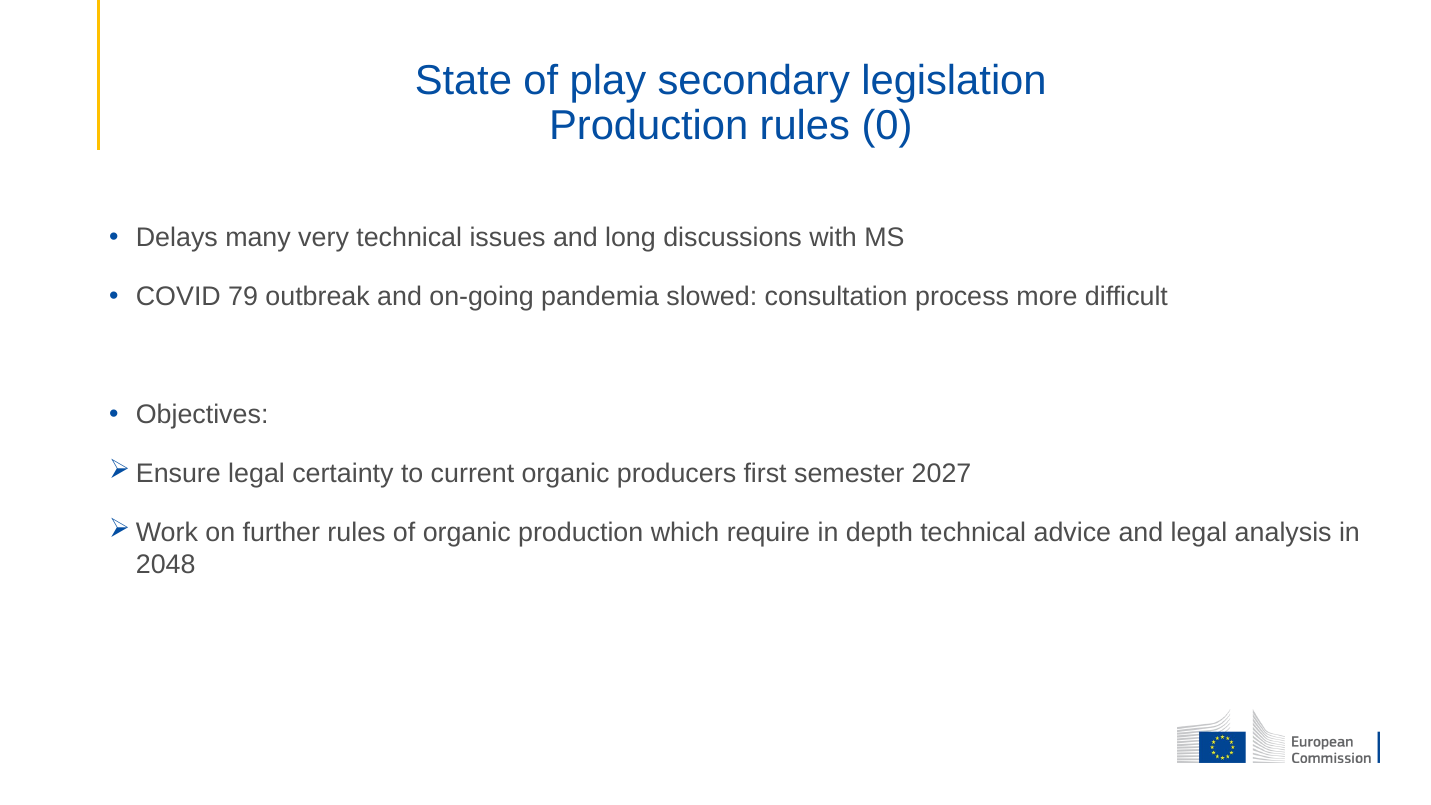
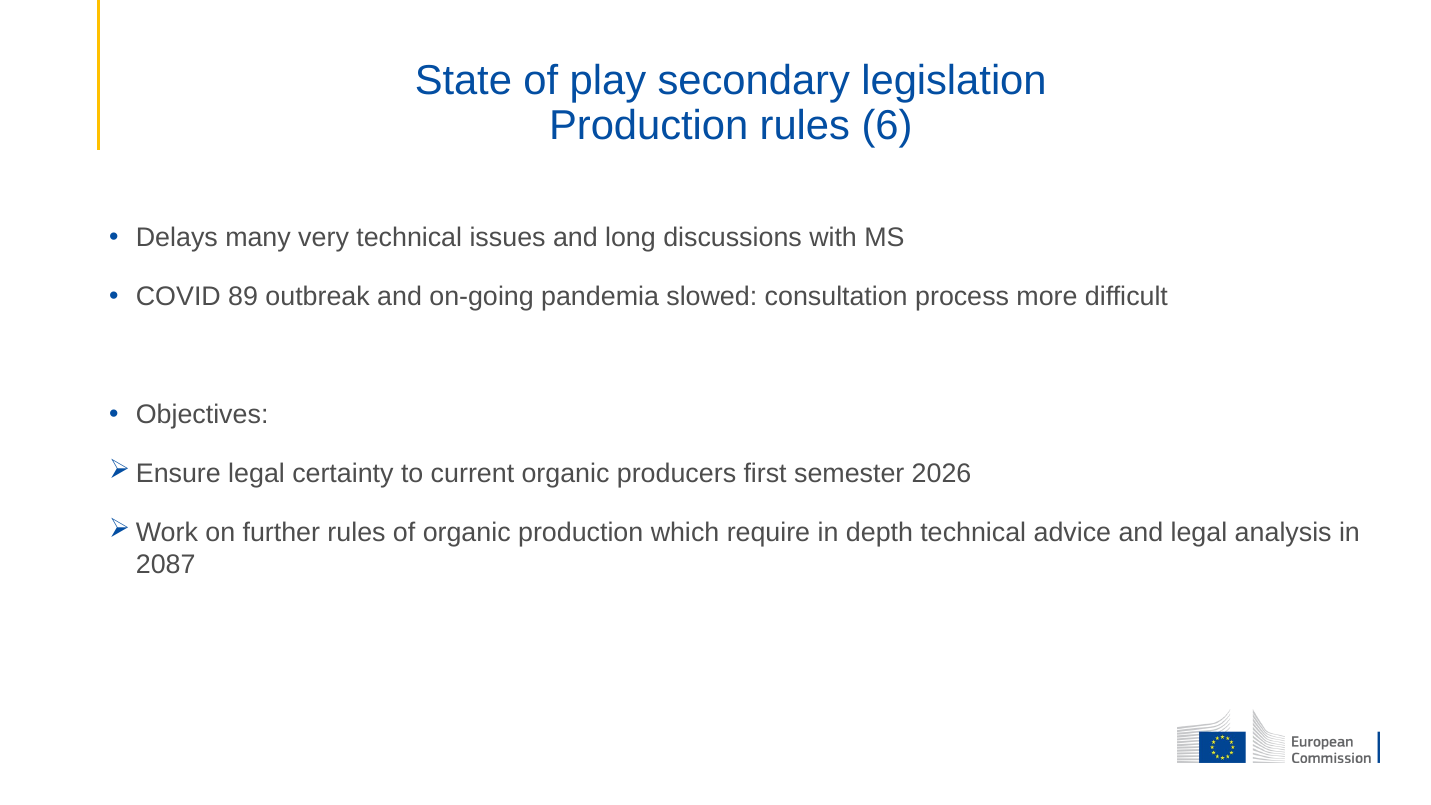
0: 0 -> 6 (887, 126)
79: 79 -> 89 (243, 297)
2027: 2027 -> 2026 (942, 474)
2048: 2048 -> 2087 (166, 565)
